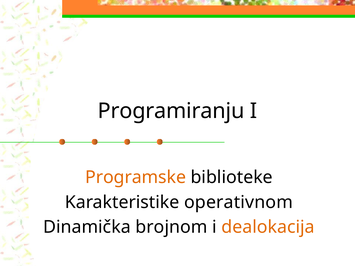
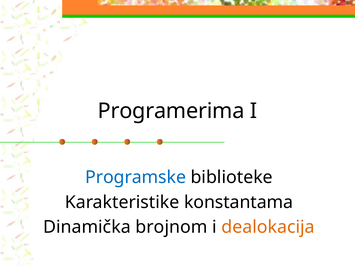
Programiranju: Programiranju -> Programerima (171, 111)
Programske colour: orange -> blue (136, 178)
operativnom: operativnom -> konstantama (239, 202)
